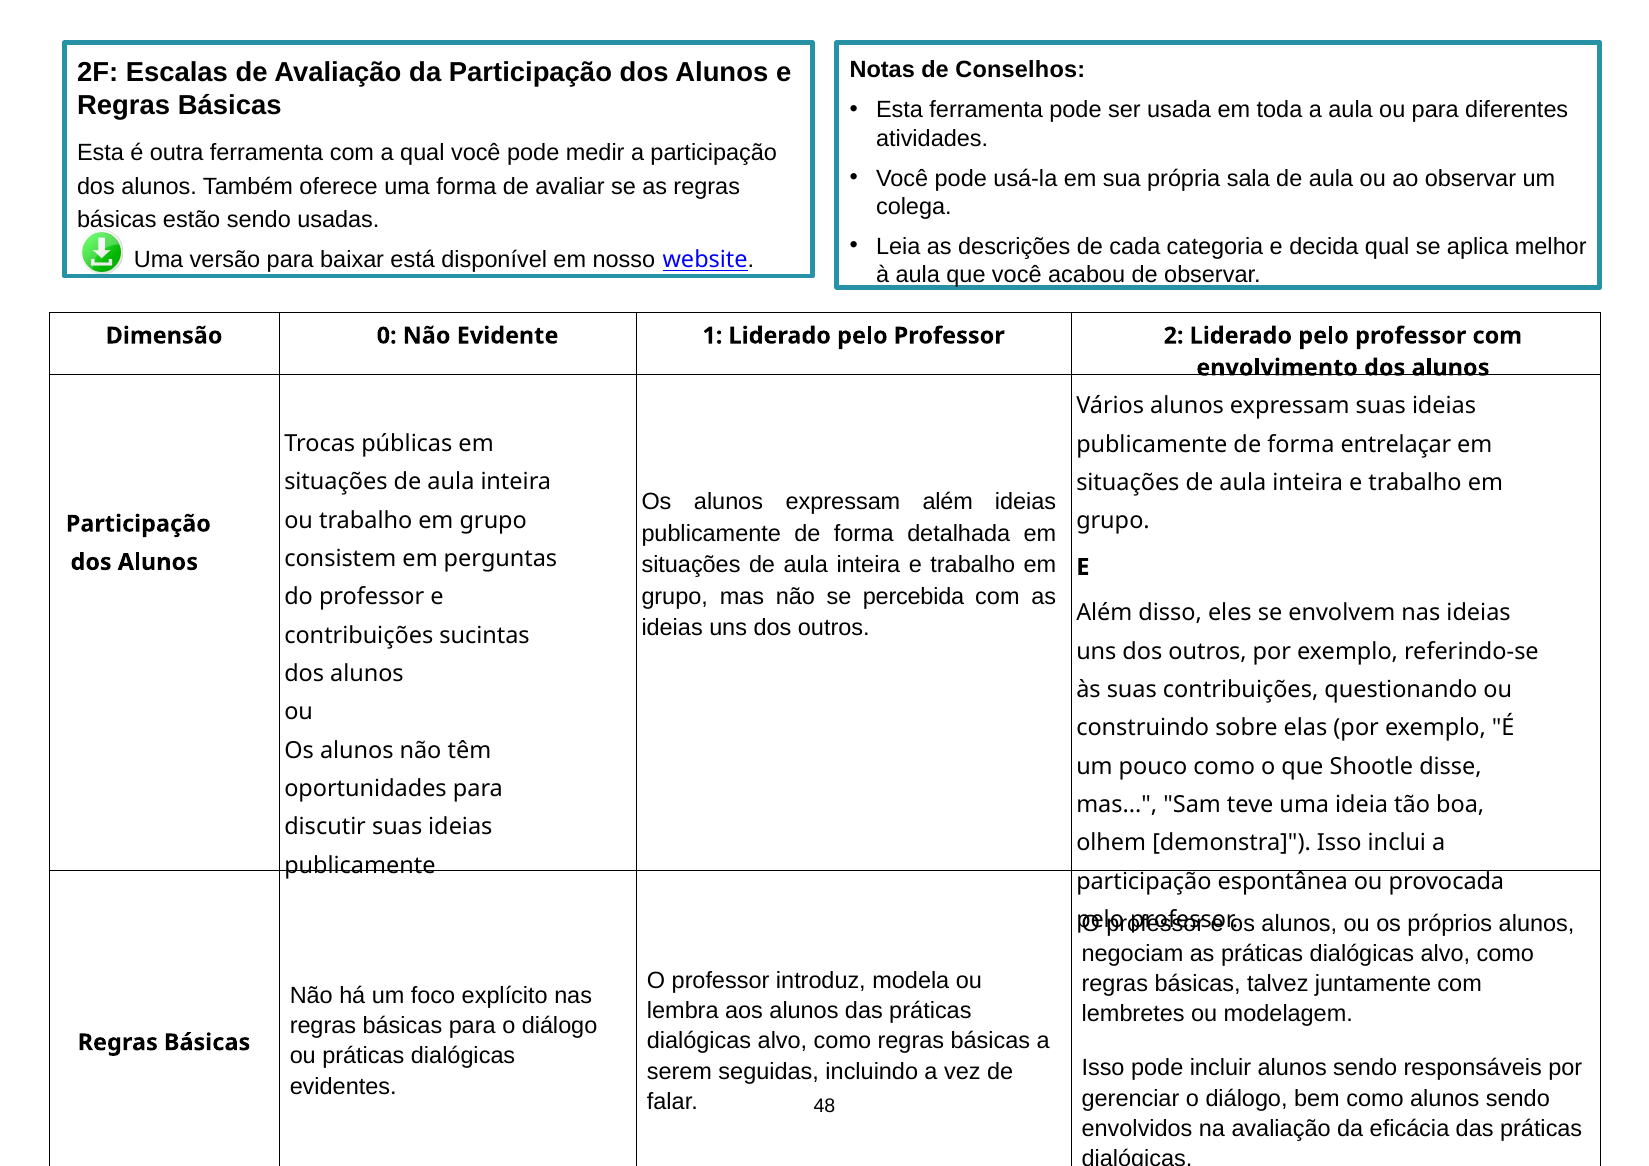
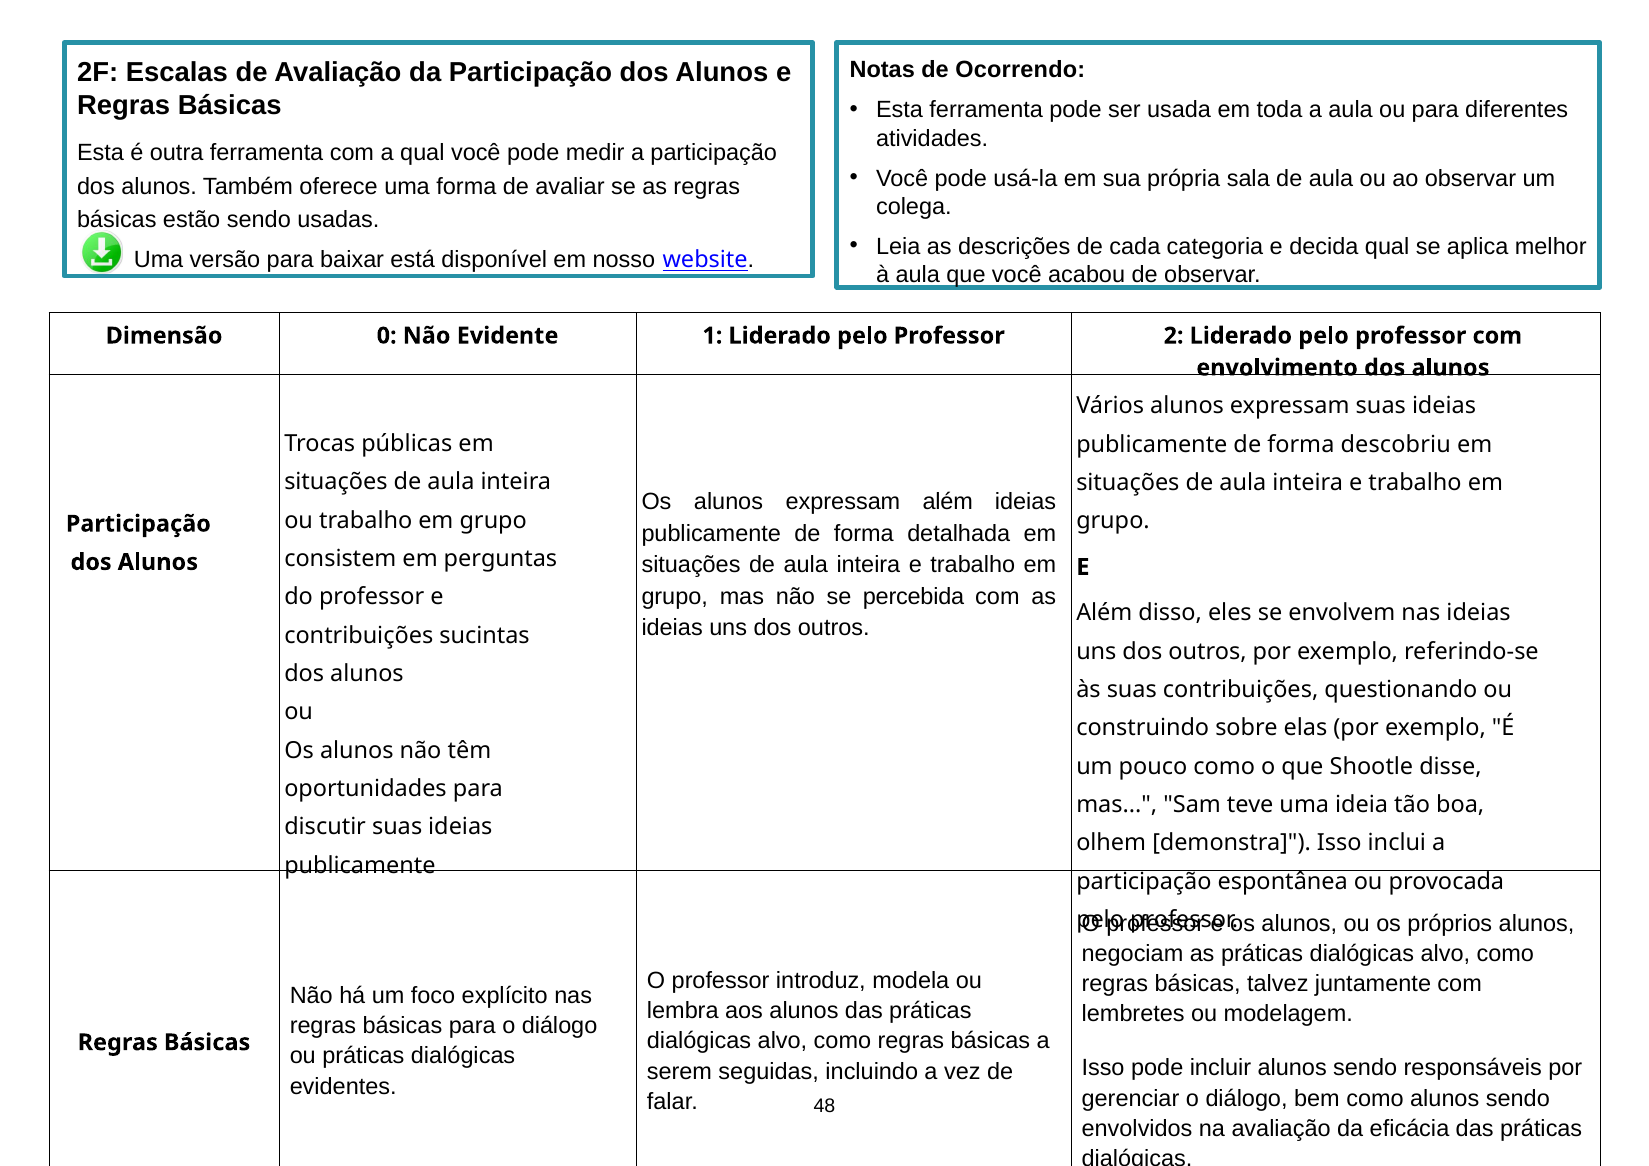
Conselhos: Conselhos -> Ocorrendo (1020, 70)
entrelaçar: entrelaçar -> descobriu (1396, 445)
